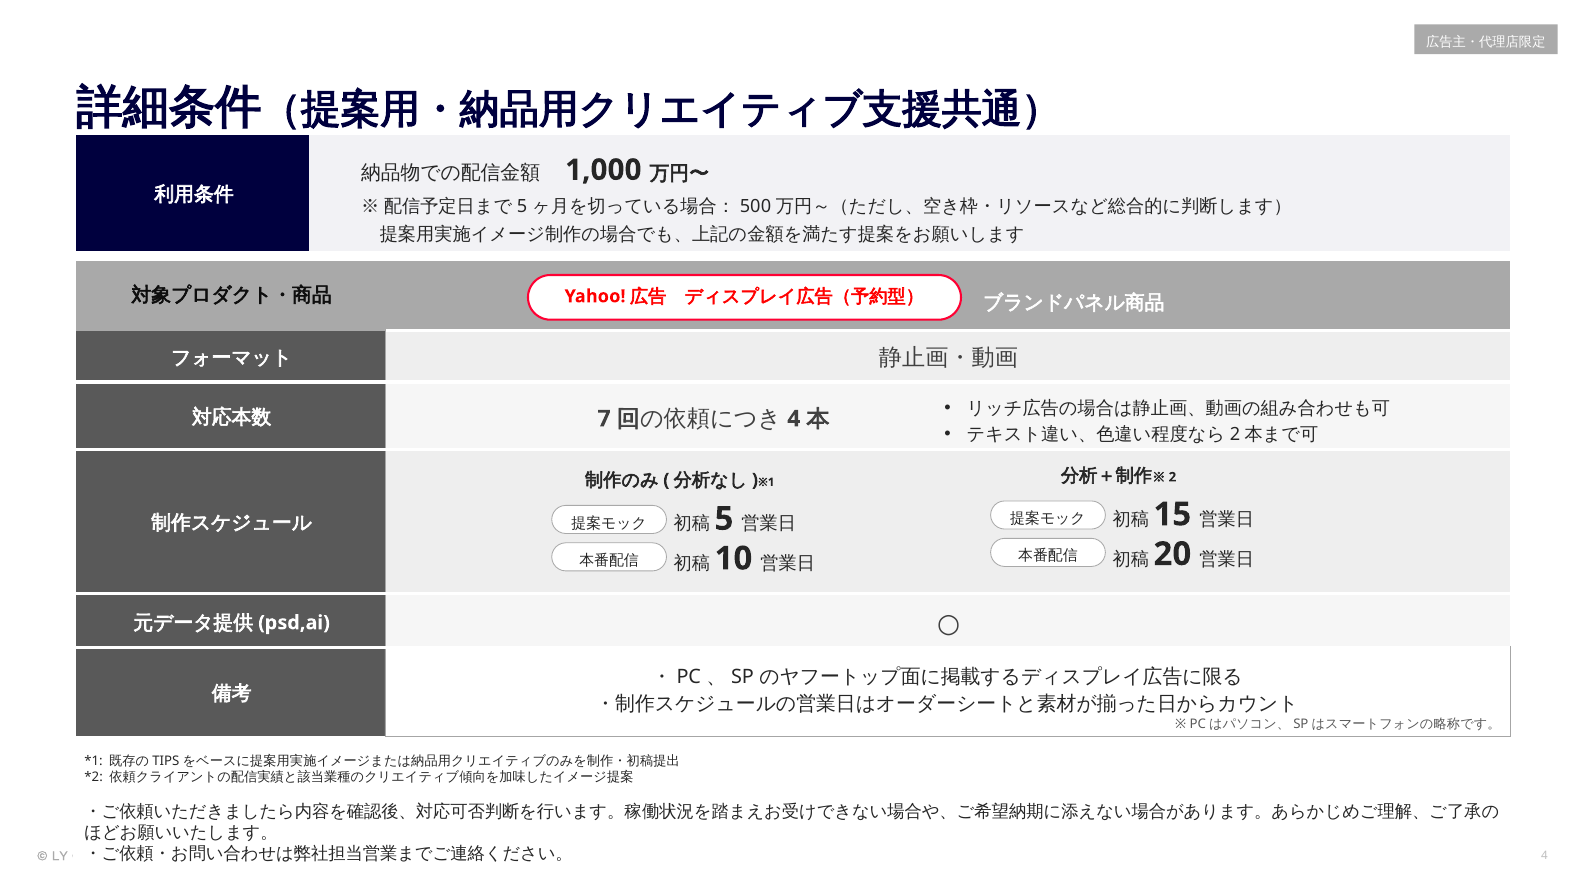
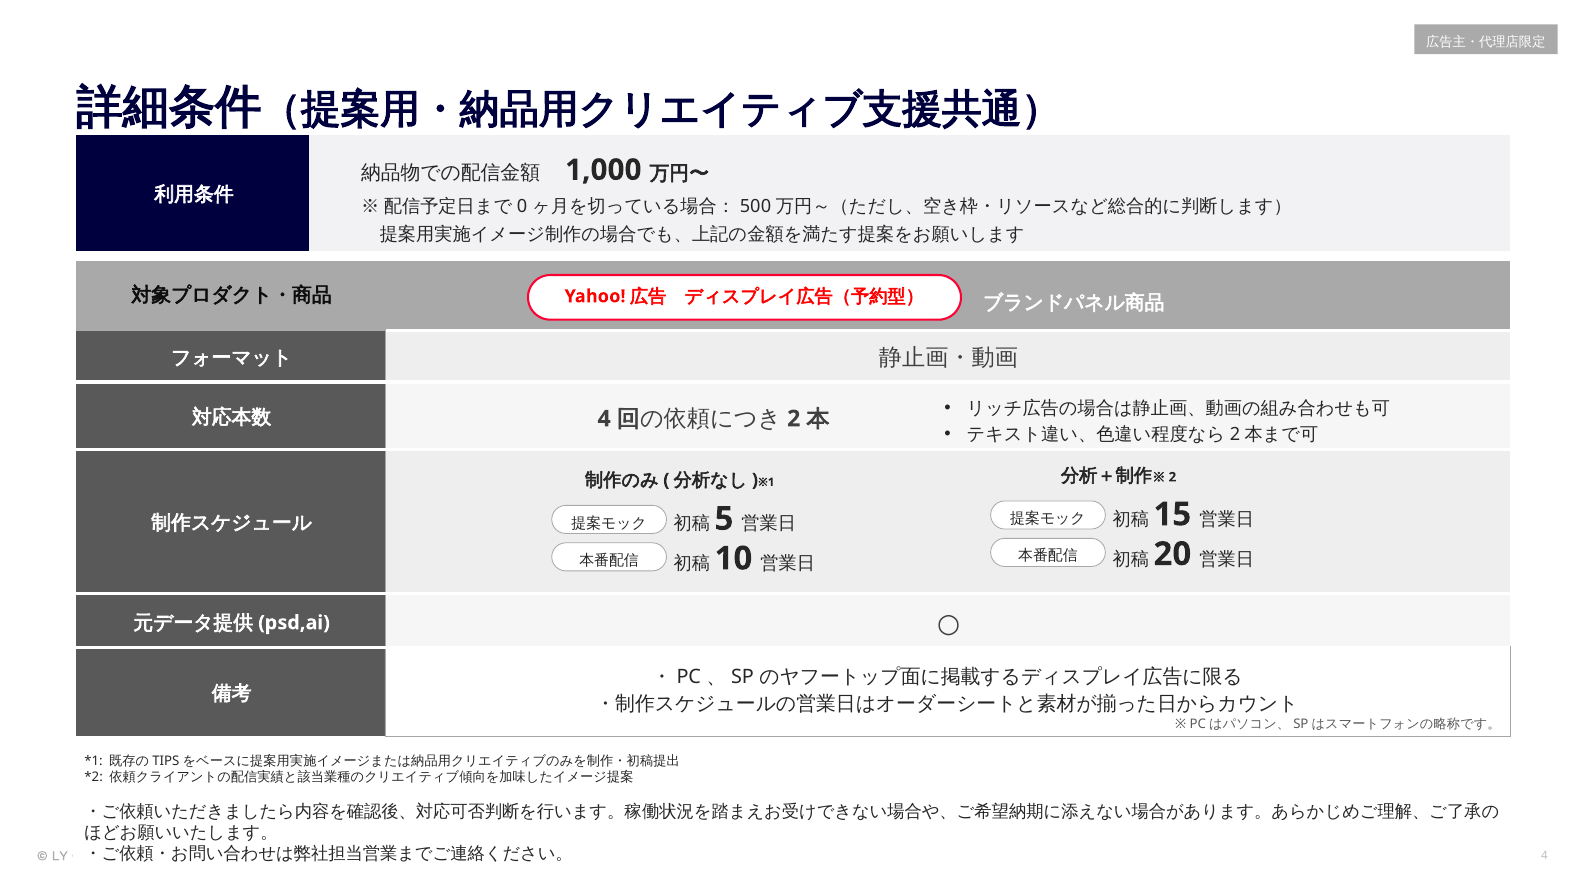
5: 5 -> 0 (522, 207)
7: 7 -> 4 (604, 419)
4: 4 -> 2 (794, 419)
